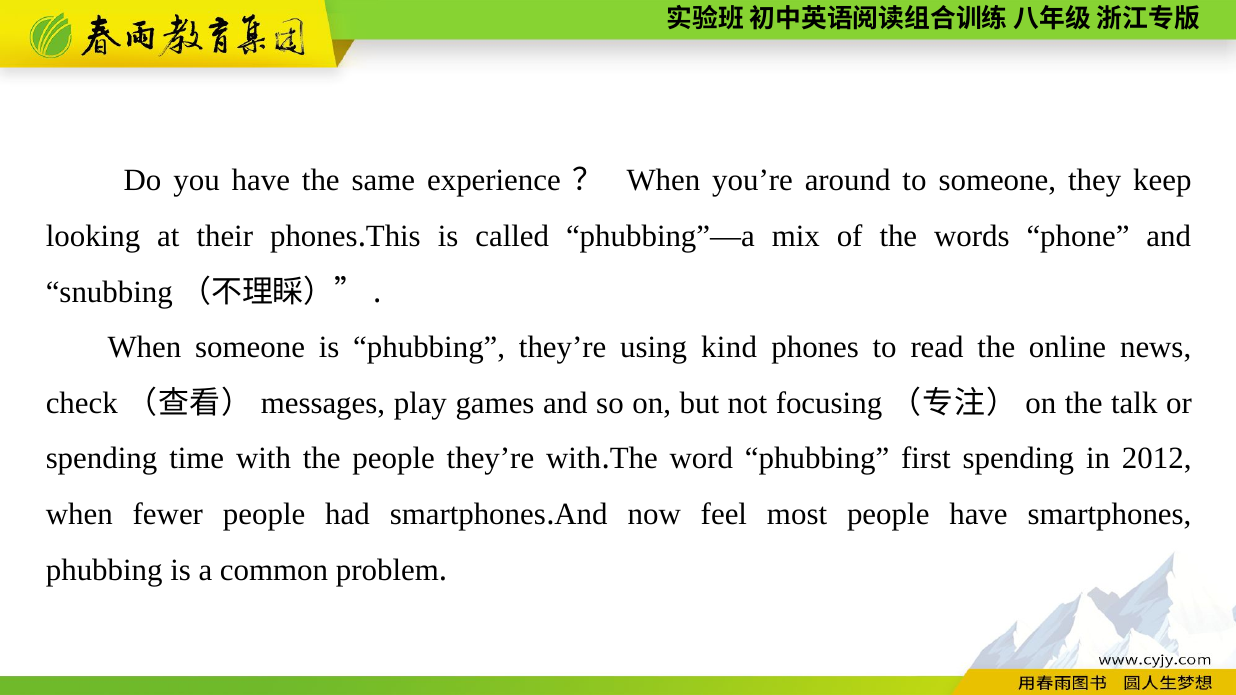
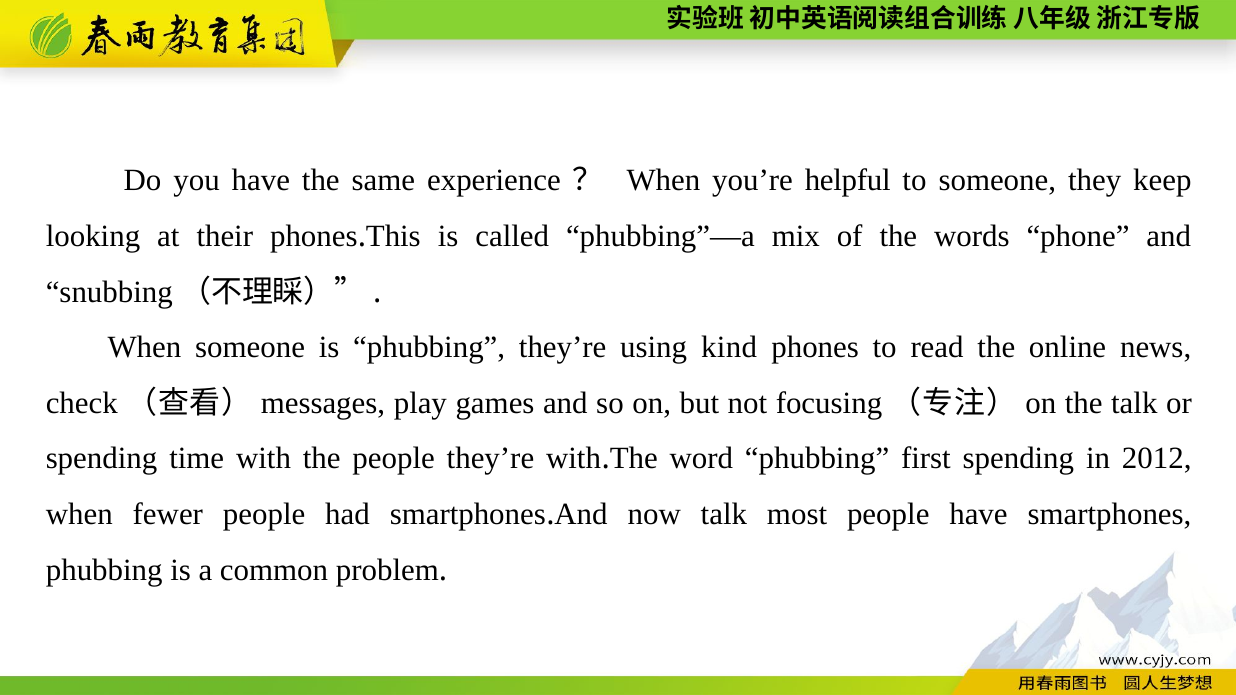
around: around -> helpful (848, 181)
now feel: feel -> talk (724, 515)
